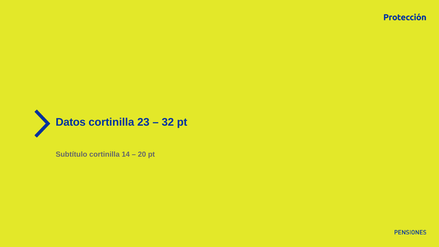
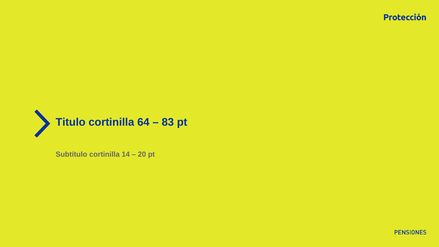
Datos: Datos -> Titulo (71, 122)
23: 23 -> 64 (143, 122)
32: 32 -> 83 (168, 122)
